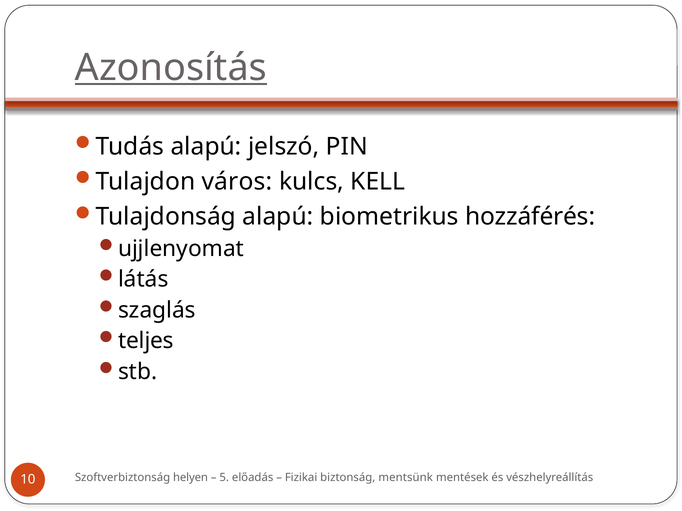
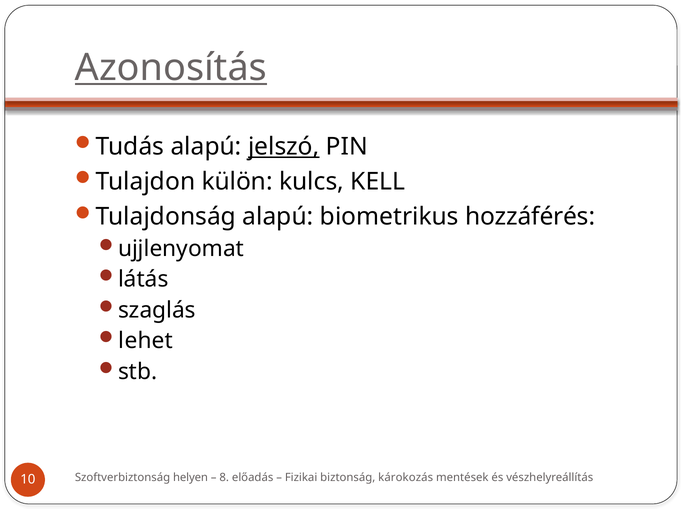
jelszó underline: none -> present (284, 147)
város: város -> külön (237, 182)
teljes: teljes -> lehet (146, 341)
5: 5 -> 8 (224, 478)
mentsünk: mentsünk -> károkozás (406, 478)
